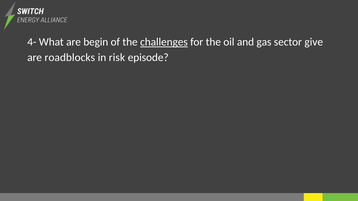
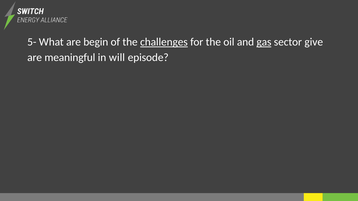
4-: 4- -> 5- (32, 42)
gas underline: none -> present (264, 42)
roadblocks: roadblocks -> meaningful (70, 58)
risk: risk -> will (117, 58)
